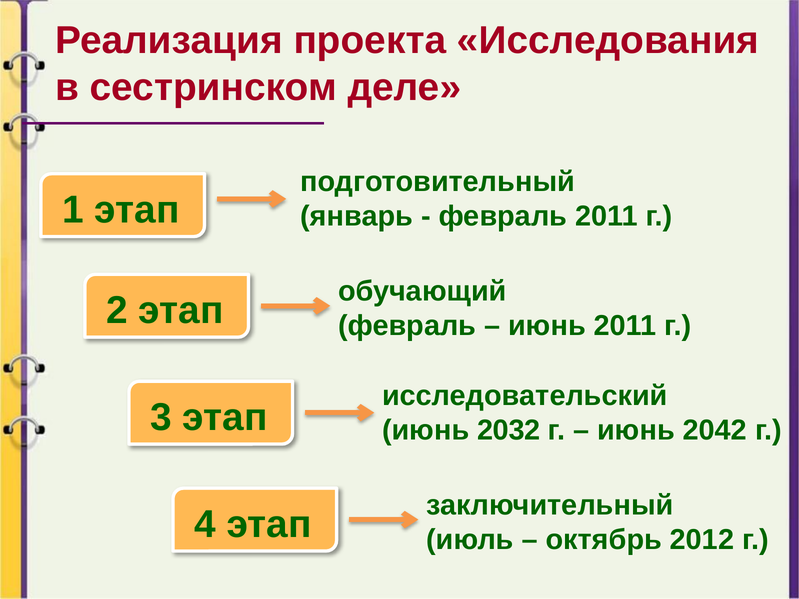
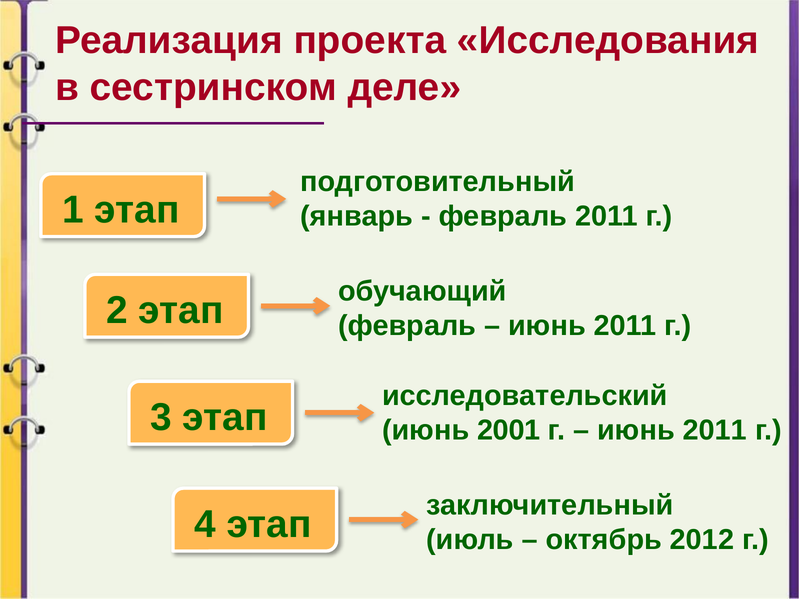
2032: 2032 -> 2001 (509, 430)
2042: 2042 -> 2011 (715, 430)
